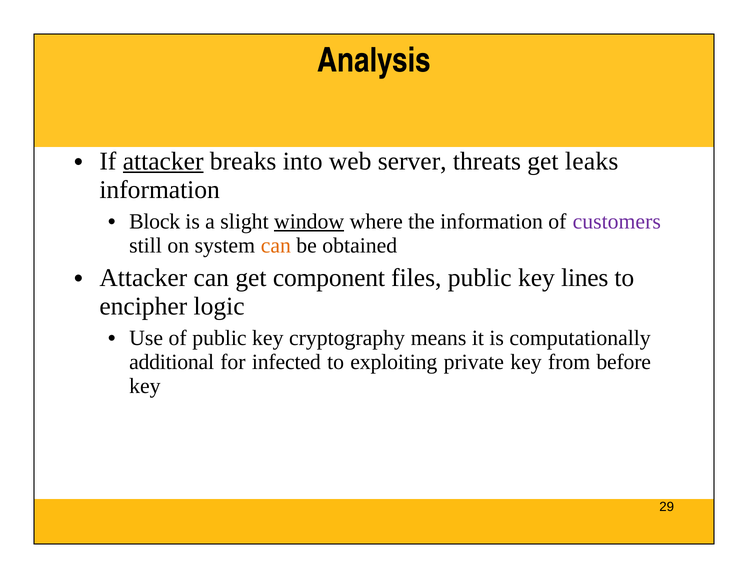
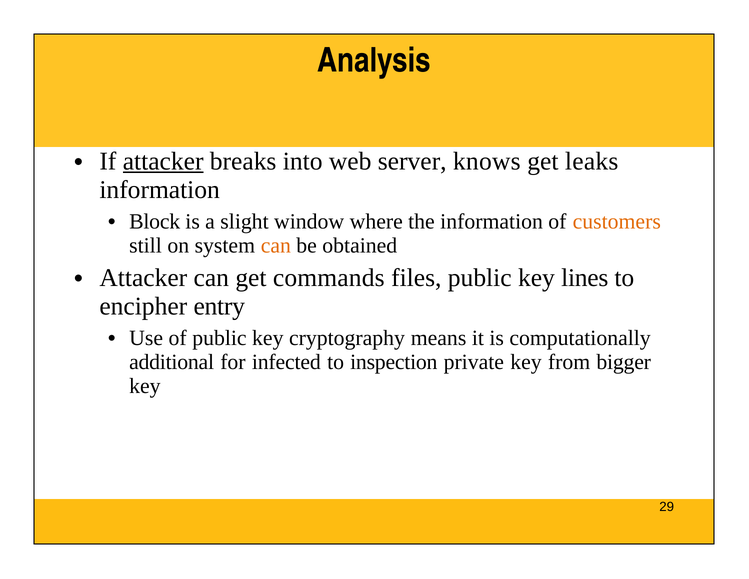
threats: threats -> knows (487, 161)
window underline: present -> none (309, 221)
customers colour: purple -> orange (617, 221)
component: component -> commands (329, 278)
logic: logic -> entry (219, 306)
exploiting: exploiting -> inspection (394, 362)
before: before -> bigger (624, 362)
